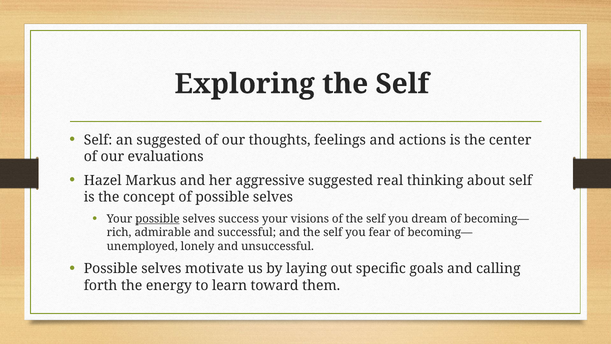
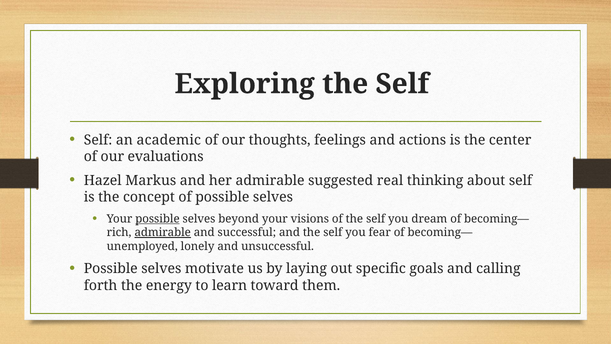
an suggested: suggested -> academic (169, 140)
her aggressive: aggressive -> admirable (270, 180)
success: success -> beyond (239, 219)
admirable underline: none -> present (163, 232)
